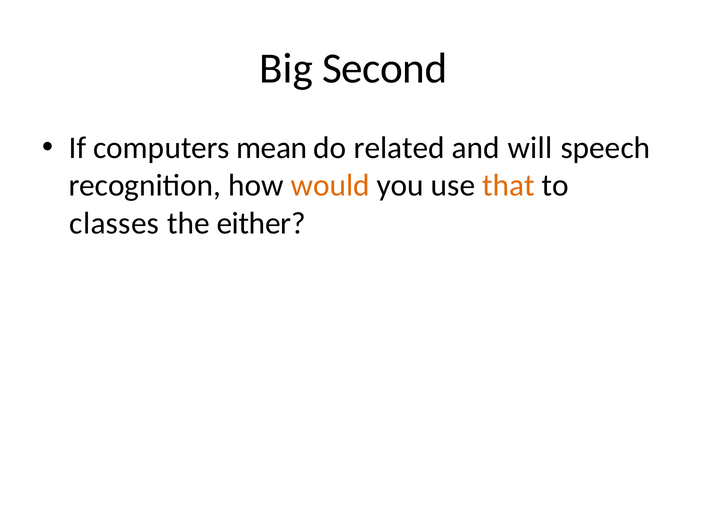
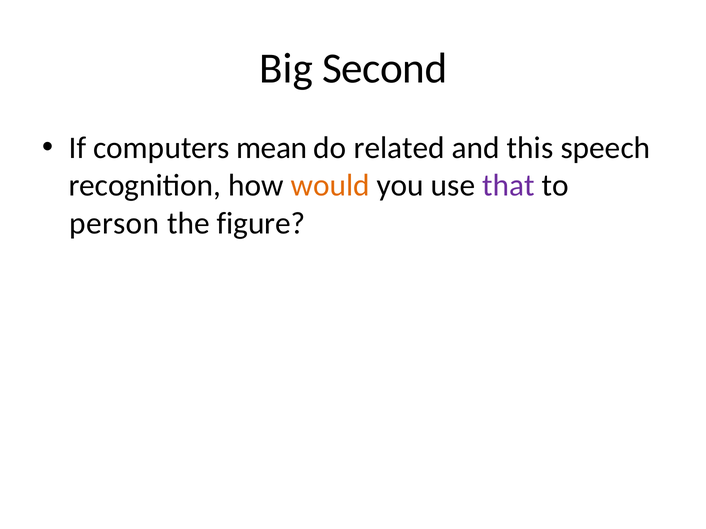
will: will -> this (530, 148)
that colour: orange -> purple (509, 186)
classes: classes -> person (114, 223)
either: either -> figure (261, 223)
